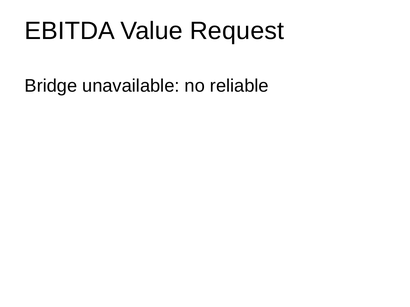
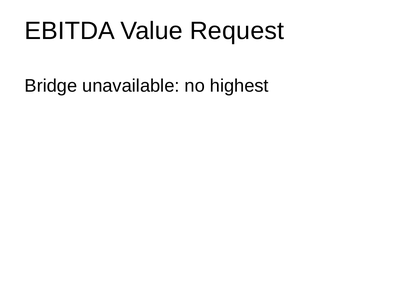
reliable: reliable -> highest (239, 86)
